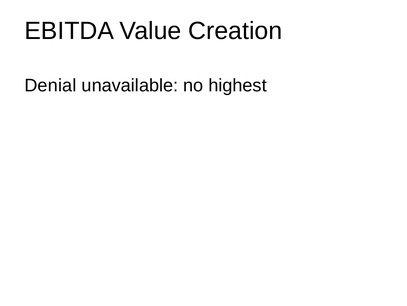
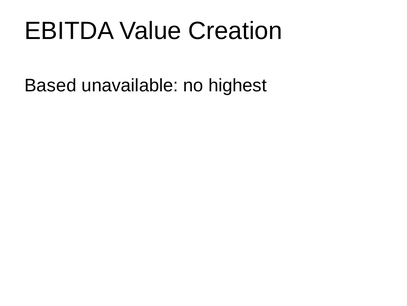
Denial: Denial -> Based (50, 85)
